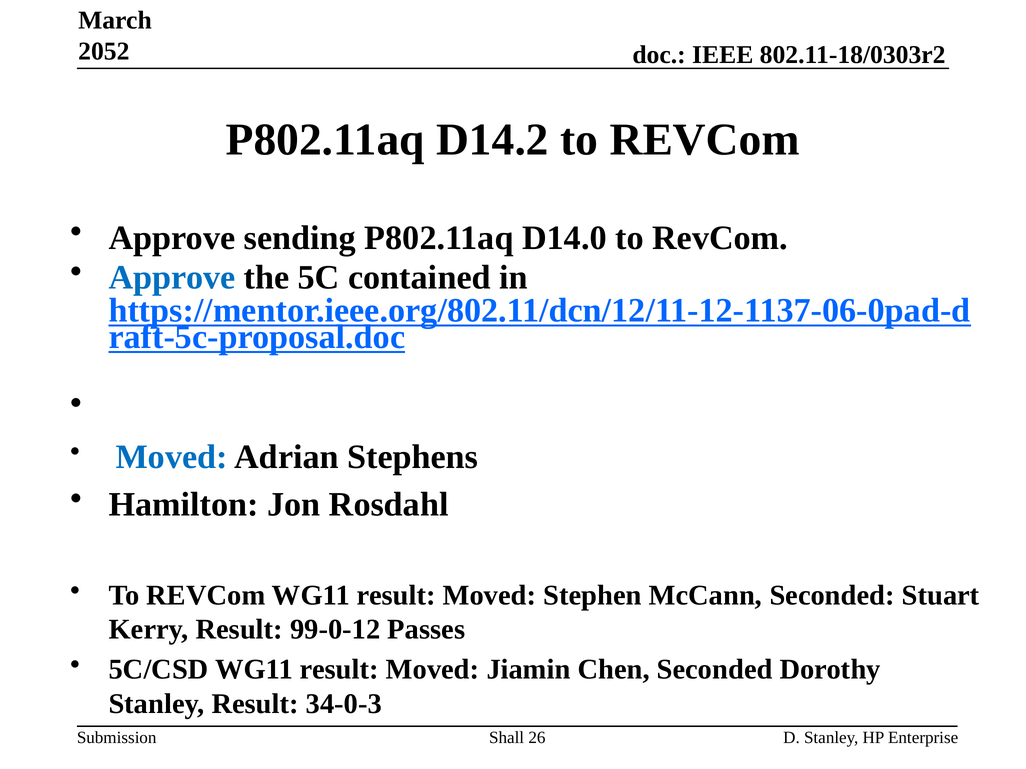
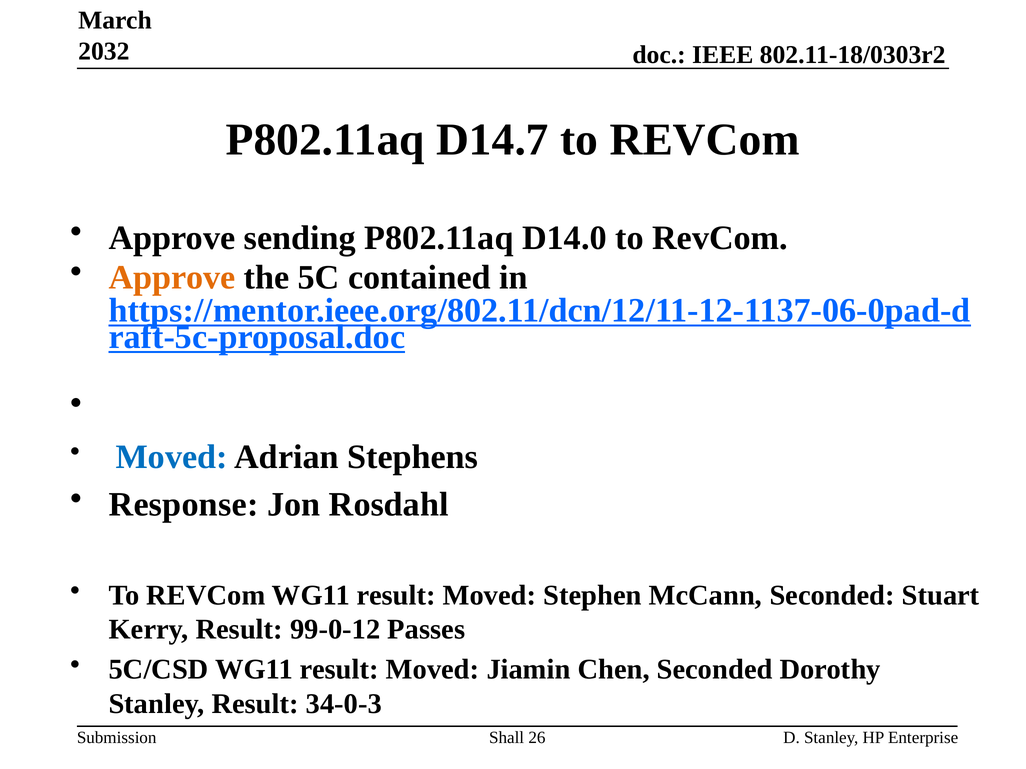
2052: 2052 -> 2032 (104, 51)
D14.2: D14.2 -> D14.7 (492, 140)
Approve colour: blue -> orange (172, 278)
Hamilton: Hamilton -> Response (184, 505)
